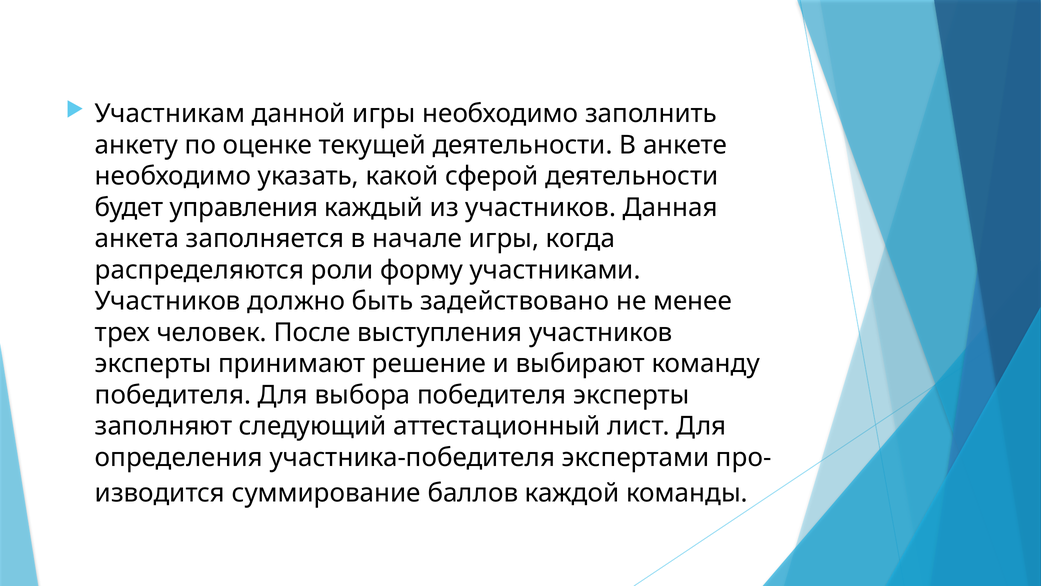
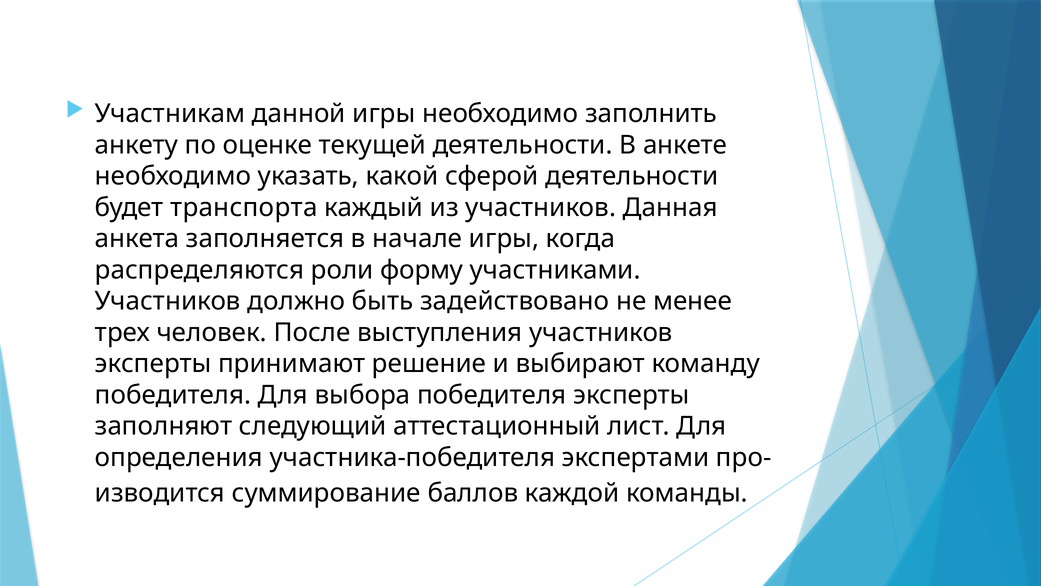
управления: управления -> транспорта (244, 207)
